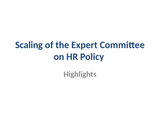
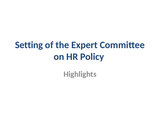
Scaling: Scaling -> Setting (29, 45)
